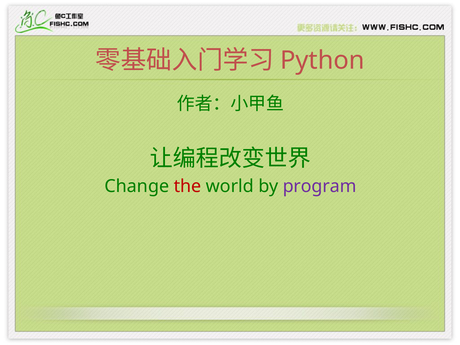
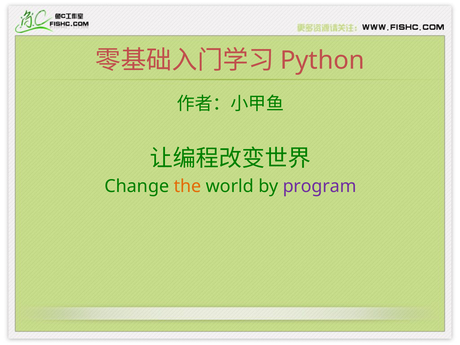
the colour: red -> orange (188, 186)
